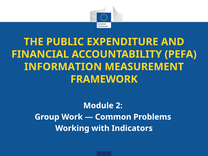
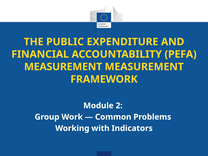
INFORMATION: INFORMATION -> MEASUREMENT (63, 67)
